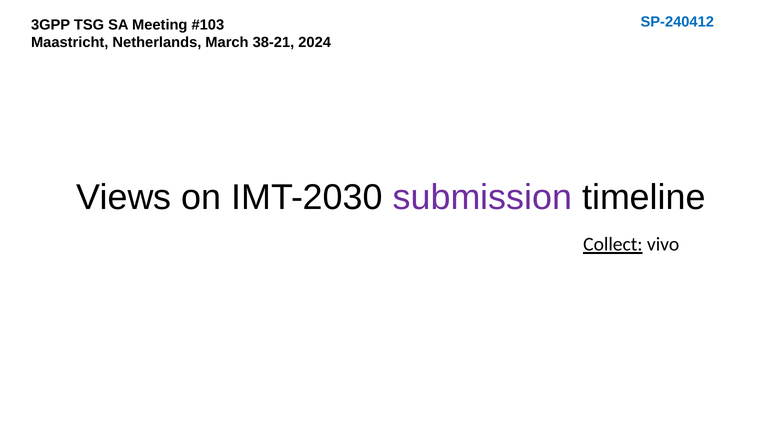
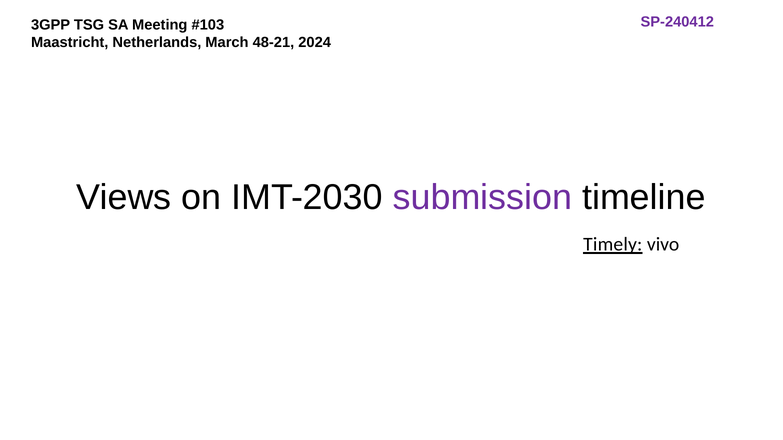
SP-240412 colour: blue -> purple (677, 22)
38-21: 38-21 -> 48-21 (273, 42)
Collect: Collect -> Timely (613, 245)
